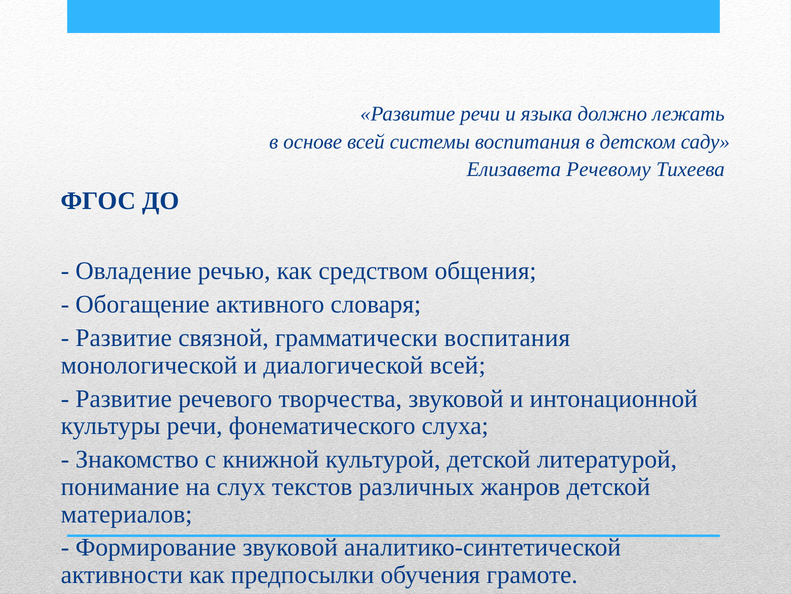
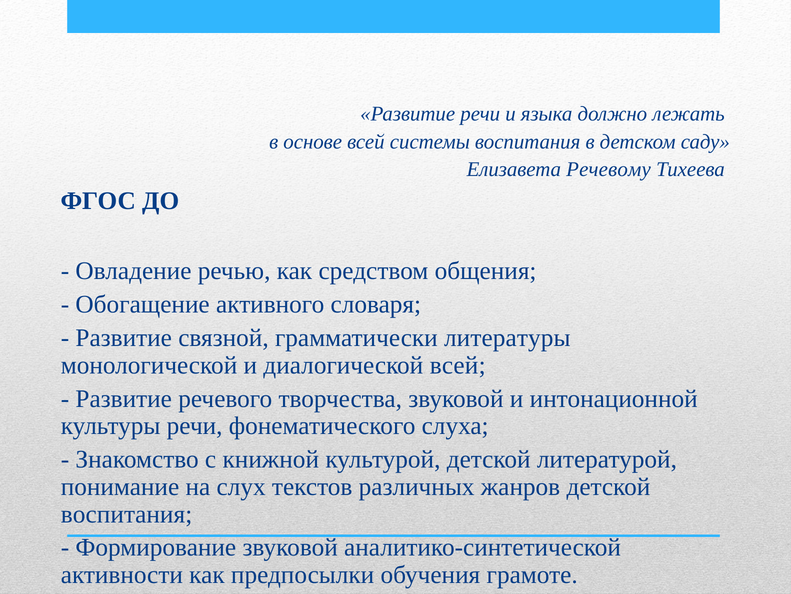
грамматически воспитания: воспитания -> литературы (507, 338)
материалов: материалов -> воспитания (127, 514)
